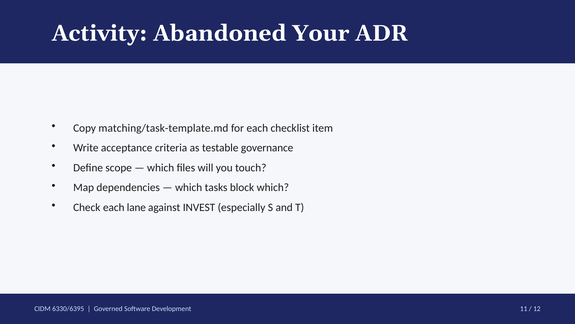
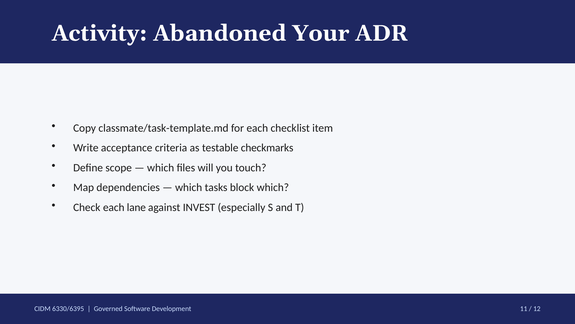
matching/task-template.md: matching/task-template.md -> classmate/task-template.md (163, 128)
governance: governance -> checkmarks (267, 148)
